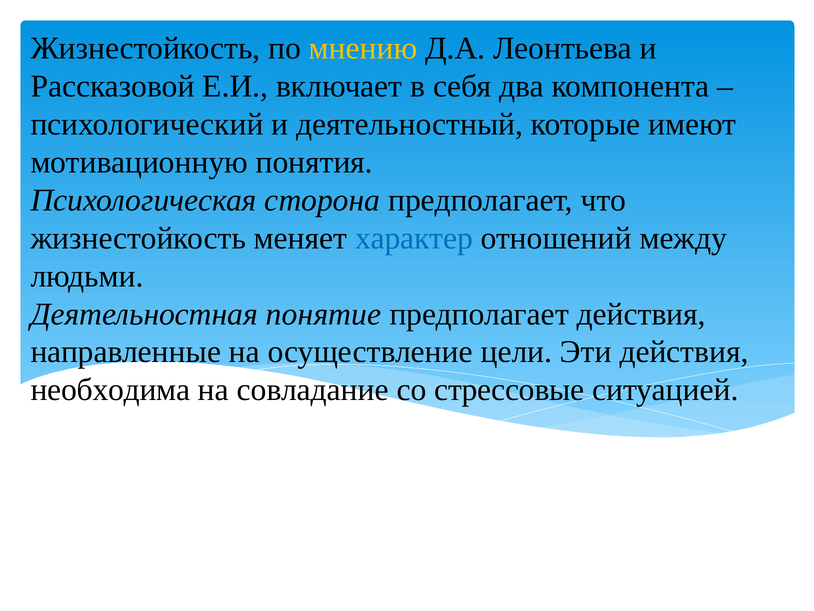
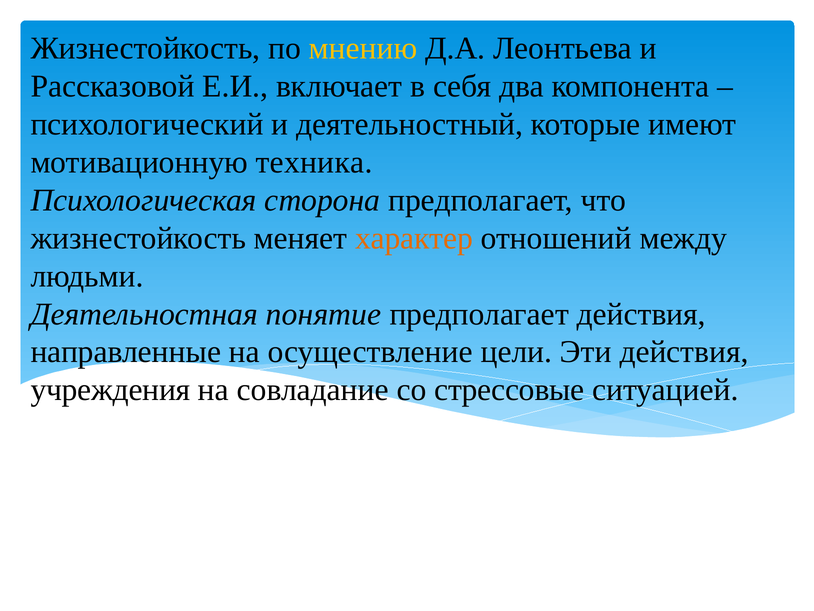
понятия: понятия -> техника (314, 162)
характер colour: blue -> orange (414, 238)
необходима: необходима -> учреждения (110, 390)
